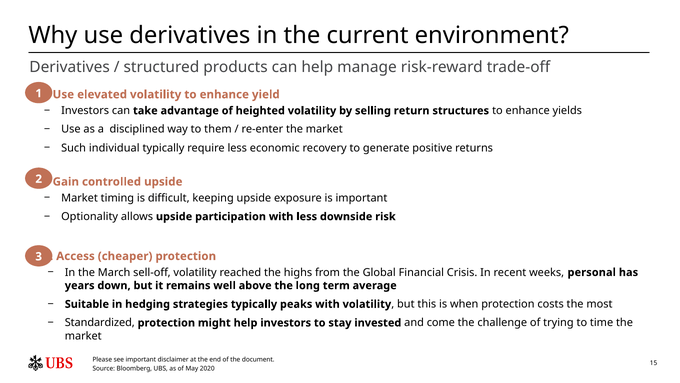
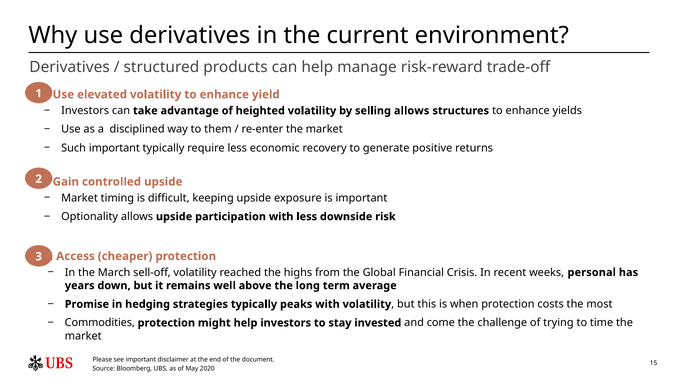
selling return: return -> allows (412, 111)
Such individual: individual -> important (114, 148)
Suitable: Suitable -> Promise (87, 304)
Standardized: Standardized -> Commodities (100, 323)
